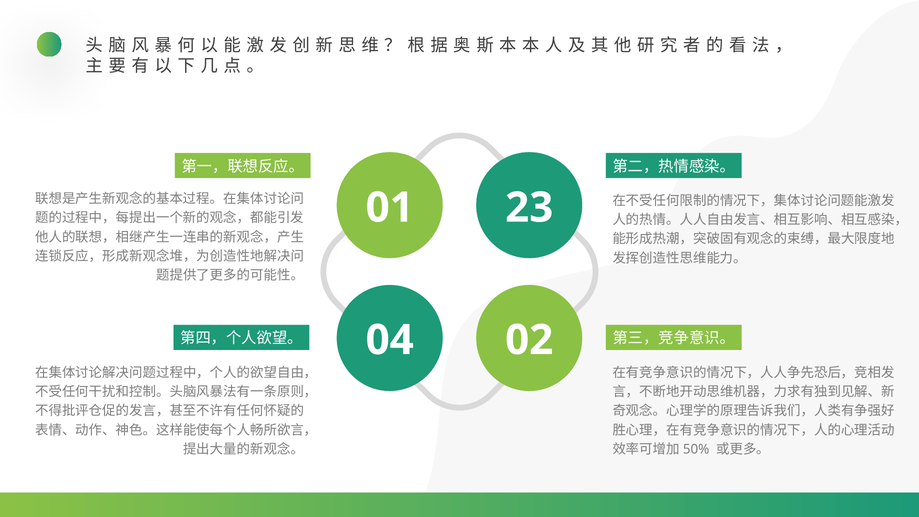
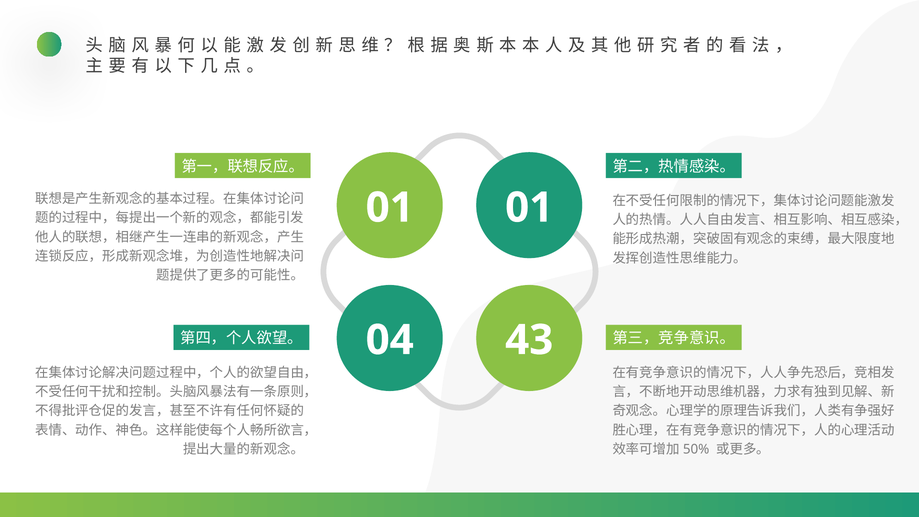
01 23: 23 -> 01 (529, 208)
02: 02 -> 43 (529, 340)
